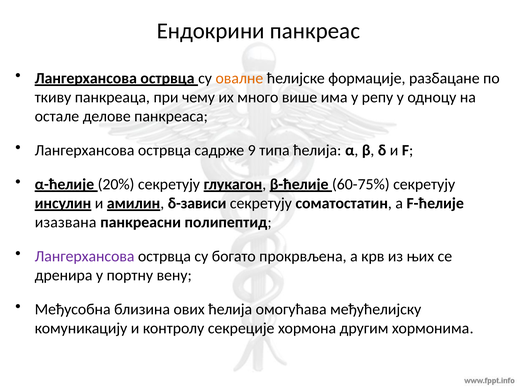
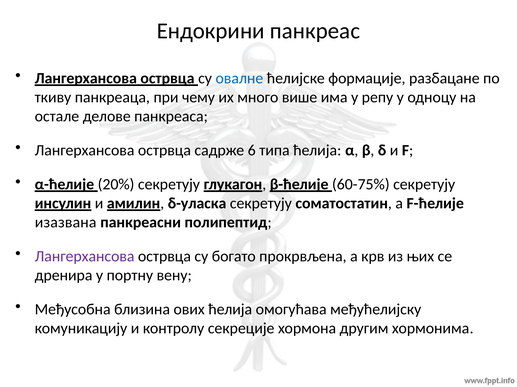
овалне colour: orange -> blue (239, 79)
9: 9 -> 6 (252, 151)
δ-зависи: δ-зависи -> δ-уласка (197, 204)
